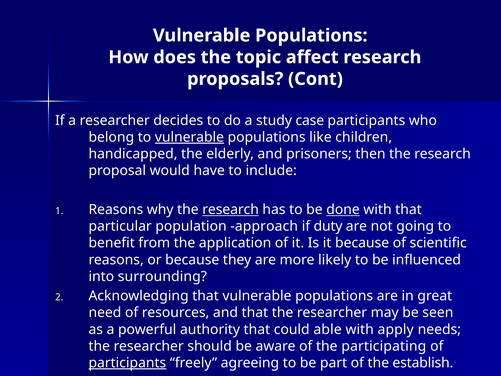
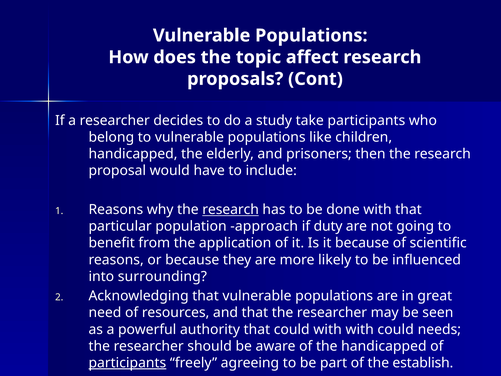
case: case -> take (310, 120)
vulnerable underline: present -> none (189, 137)
done underline: present -> none (343, 209)
could able: able -> with (328, 329)
with apply: apply -> could (396, 329)
the participating: participating -> handicapped (384, 346)
